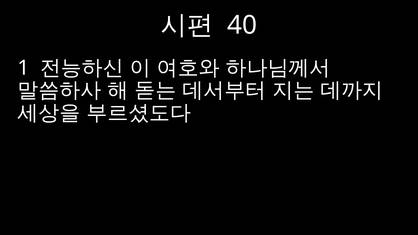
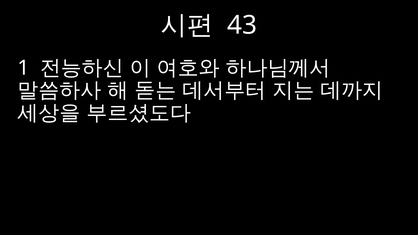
40: 40 -> 43 (242, 25)
